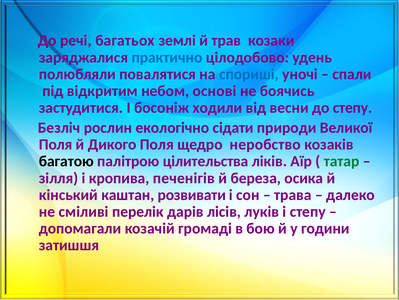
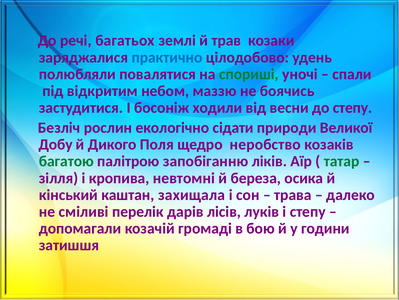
спориші colour: blue -> green (249, 74)
основі: основі -> маззю (215, 91)
Поля: Поля -> Добу (56, 144)
багатою colour: black -> green (66, 161)
цілительства: цілительства -> запобіганню (206, 161)
печенігів: печенігів -> невтомні (184, 178)
розвивати: розвивати -> захищала (192, 194)
